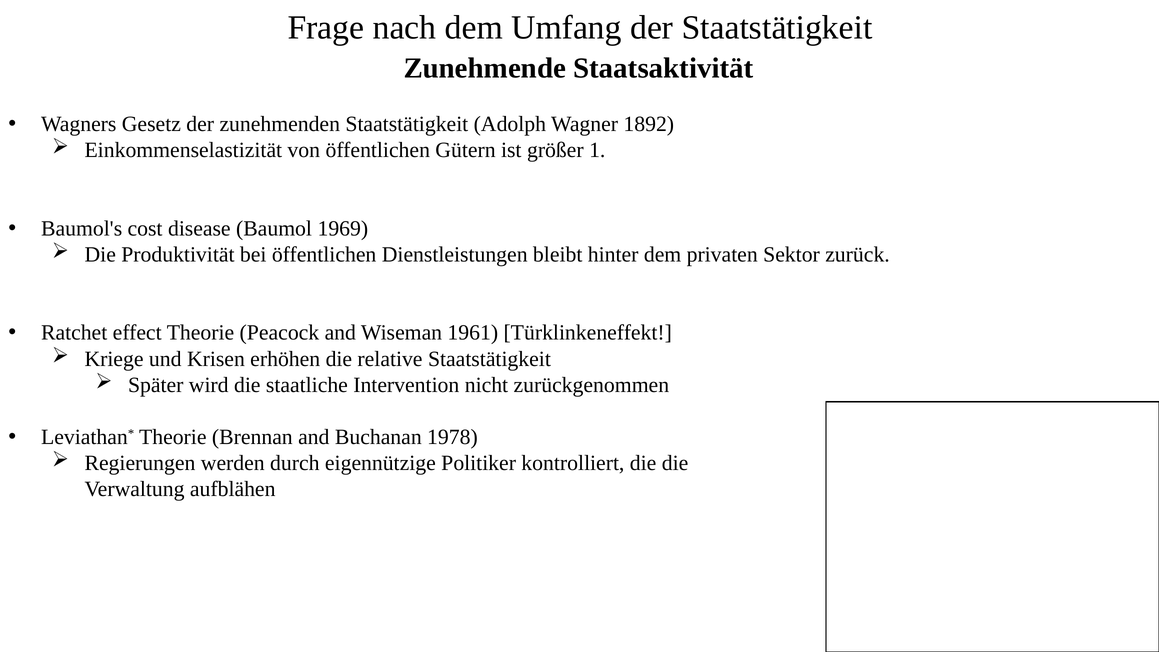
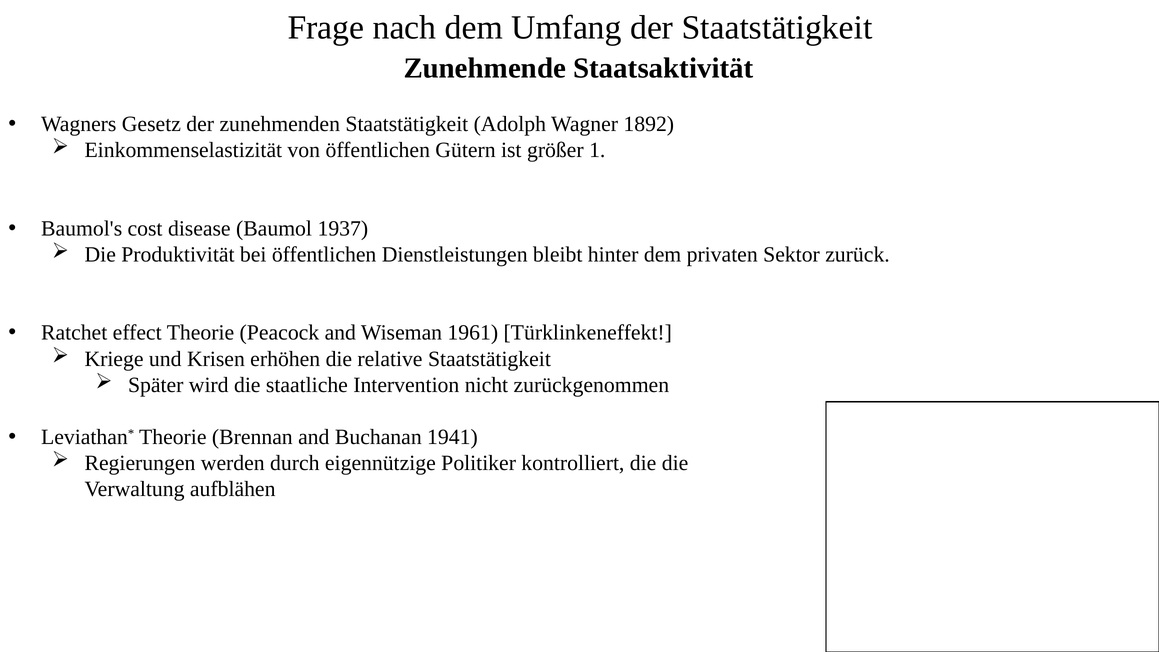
1969: 1969 -> 1937 (343, 228)
1978: 1978 -> 1941 (452, 437)
